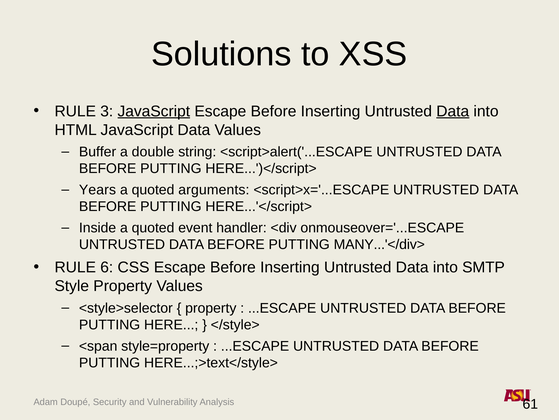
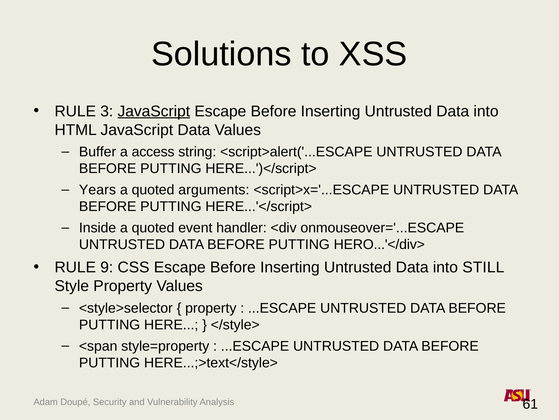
Data underline: present -> none (453, 111)
double: double -> access (153, 152)
MANY...'</div>: MANY...'</div> -> HERO...'</div> (379, 244)
6: 6 -> 9 (107, 267)
SMTP: SMTP -> STILL (483, 267)
